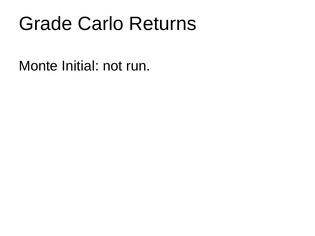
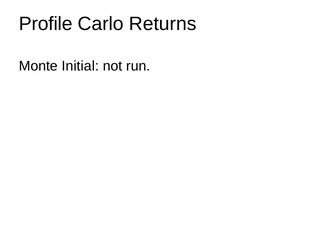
Grade: Grade -> Profile (46, 24)
